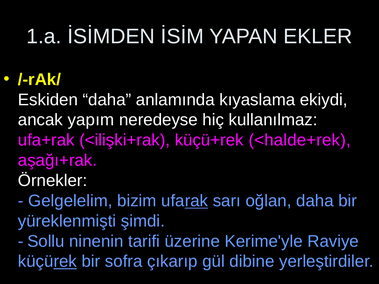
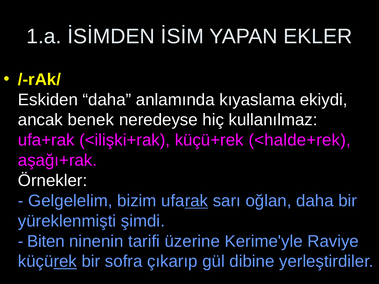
yapım: yapım -> benek (91, 120)
Sollu: Sollu -> Biten (46, 241)
